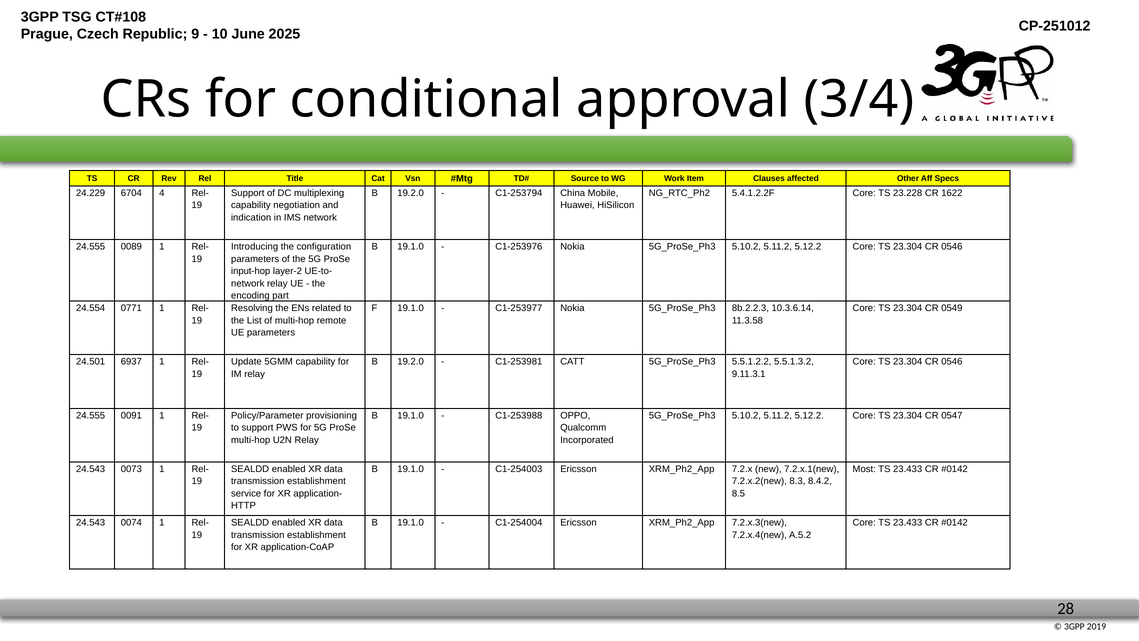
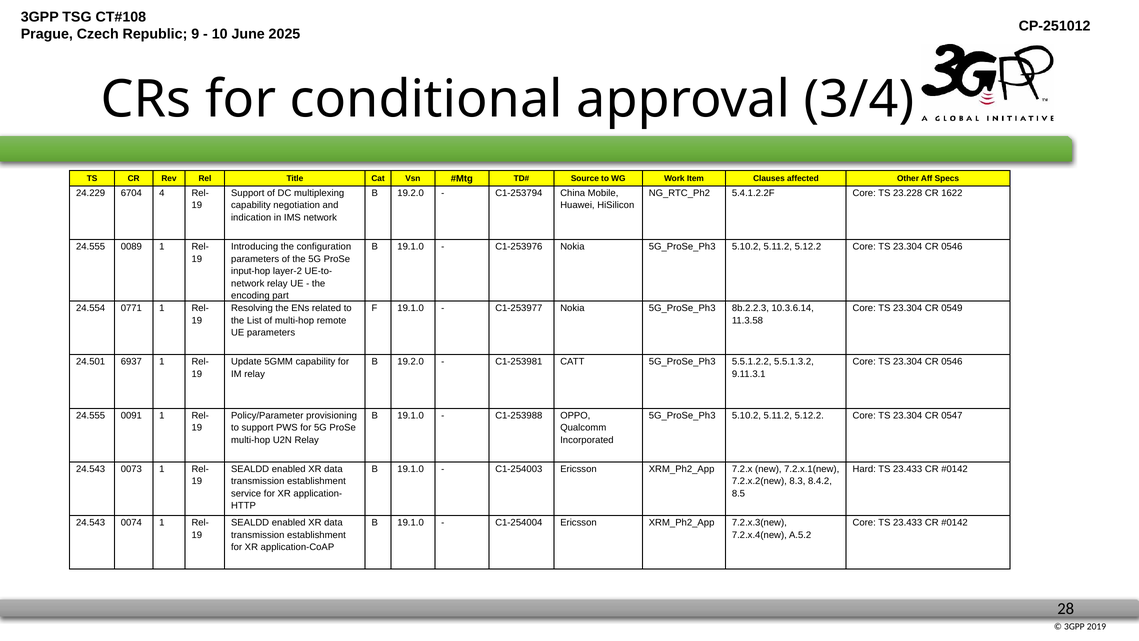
Most: Most -> Hard (864, 469)
